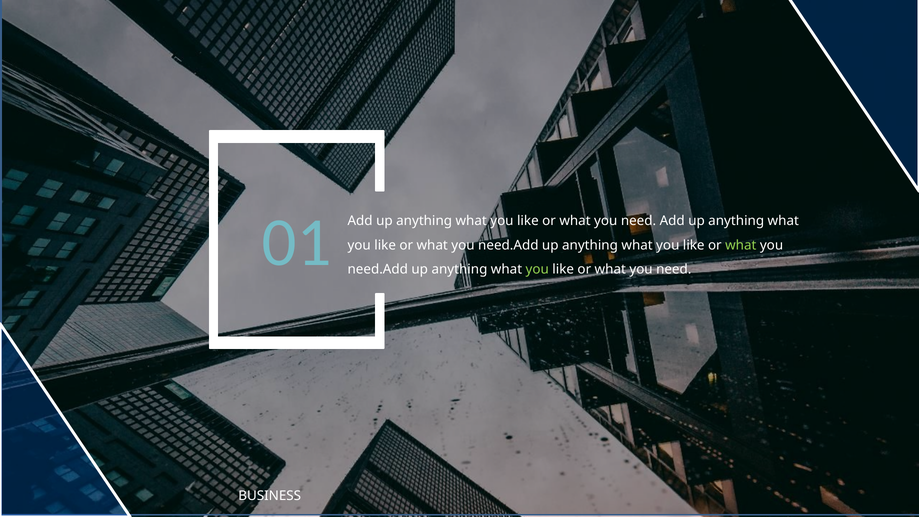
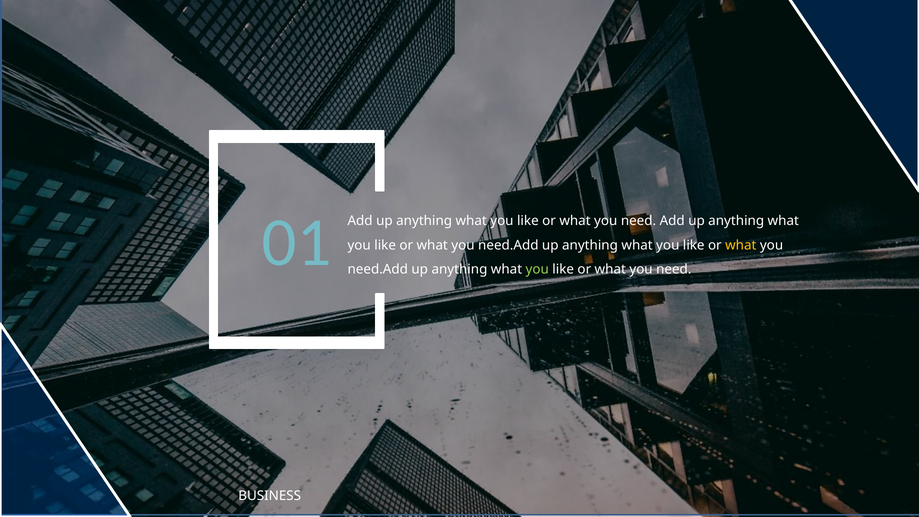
what colour: light green -> yellow (741, 245)
